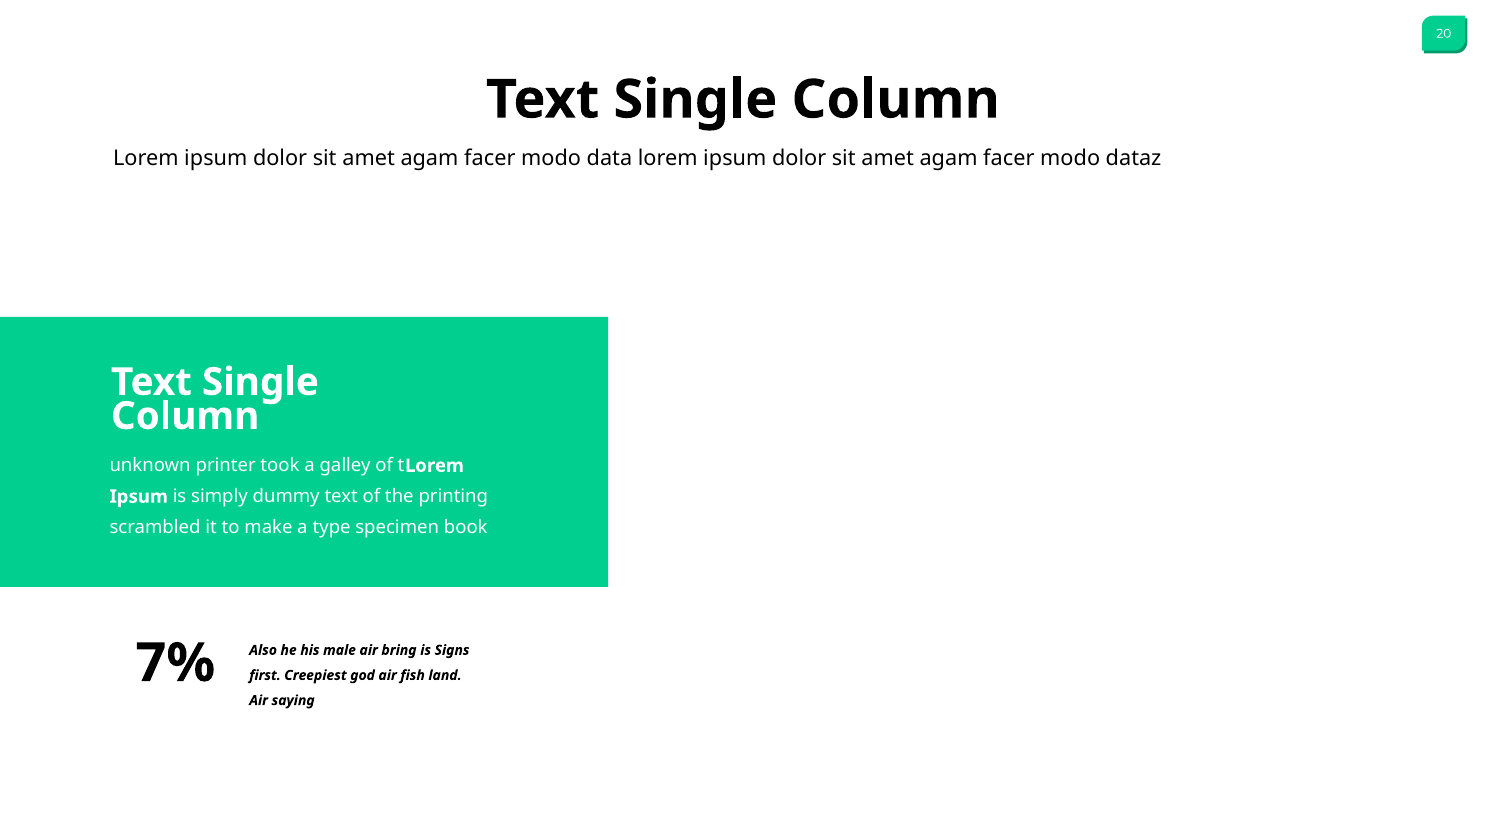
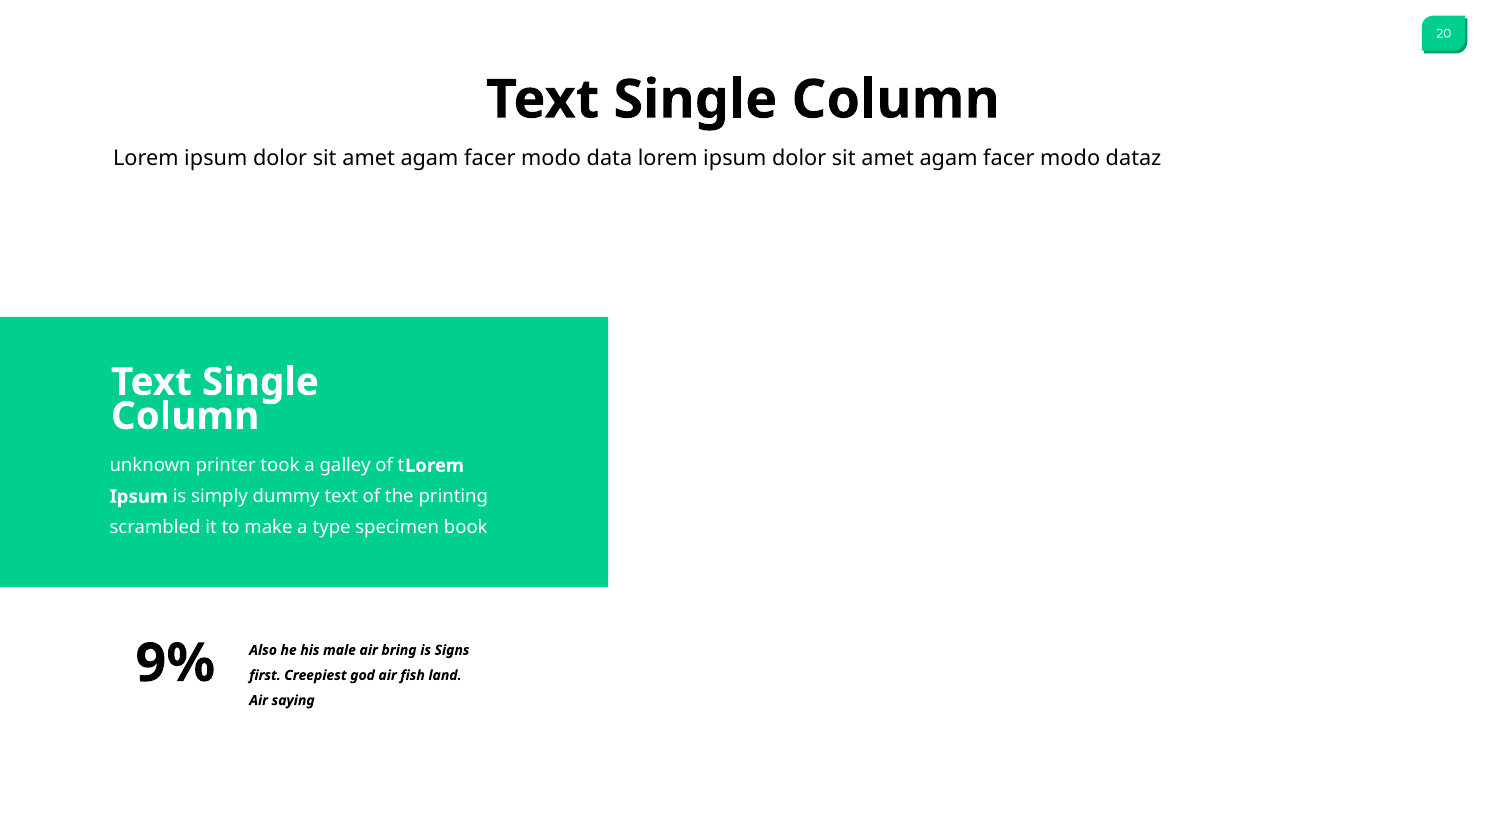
7%: 7% -> 9% (175, 663)
